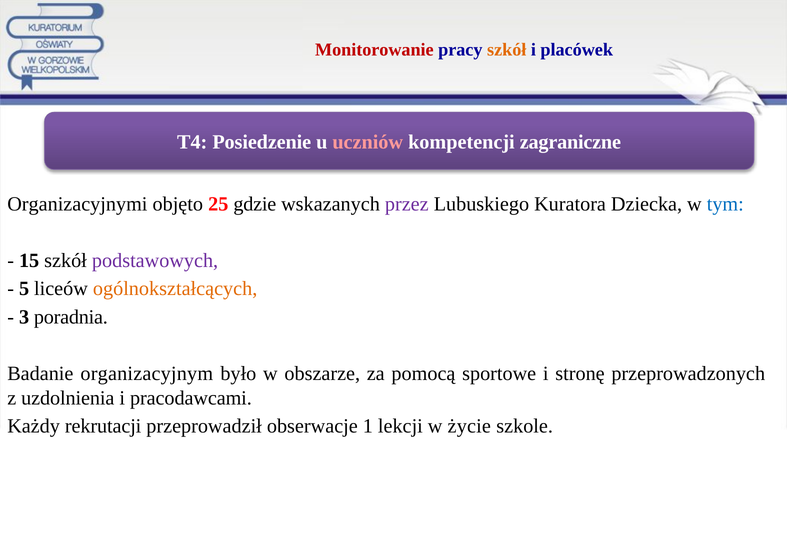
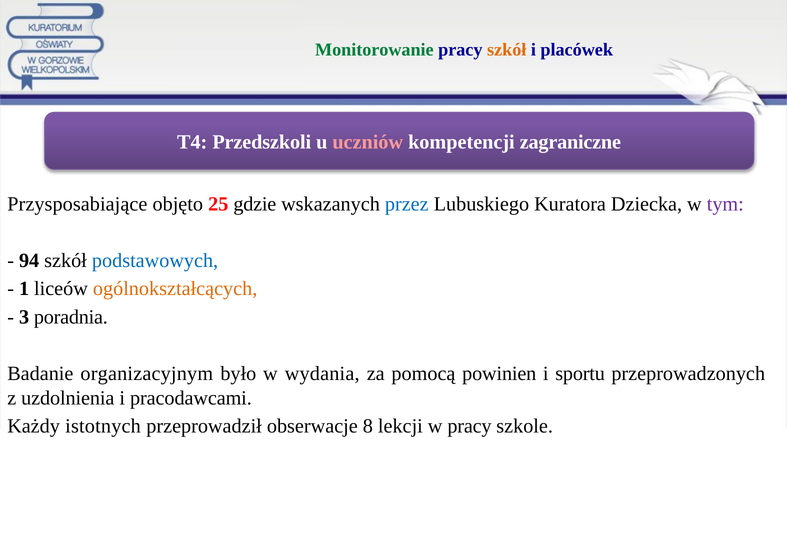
Monitorowanie colour: red -> green (374, 49)
Posiedzenie: Posiedzenie -> Przedszkoli (262, 142)
Organizacyjnymi: Organizacyjnymi -> Przysposabiające (77, 204)
przez colour: purple -> blue (407, 204)
tym colour: blue -> purple (725, 204)
15: 15 -> 94 (29, 260)
podstawowych colour: purple -> blue (155, 260)
5: 5 -> 1 (24, 289)
obszarze: obszarze -> wydania (322, 374)
sportowe: sportowe -> powinien (499, 374)
stronę: stronę -> sportu (580, 374)
rekrutacji: rekrutacji -> istotnych (103, 426)
1: 1 -> 8 (368, 426)
w życie: życie -> pracy (469, 426)
